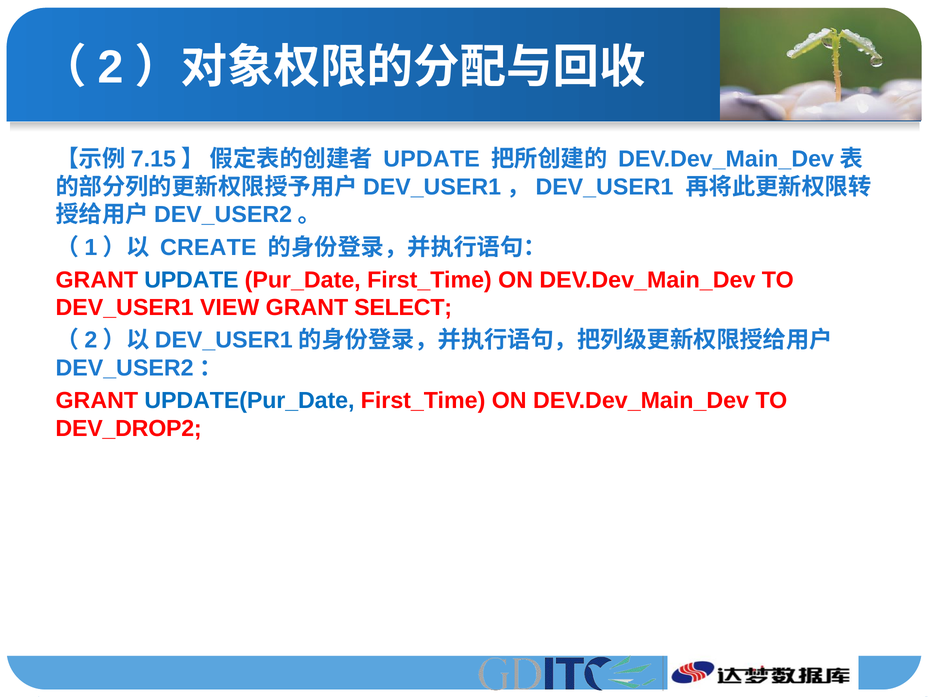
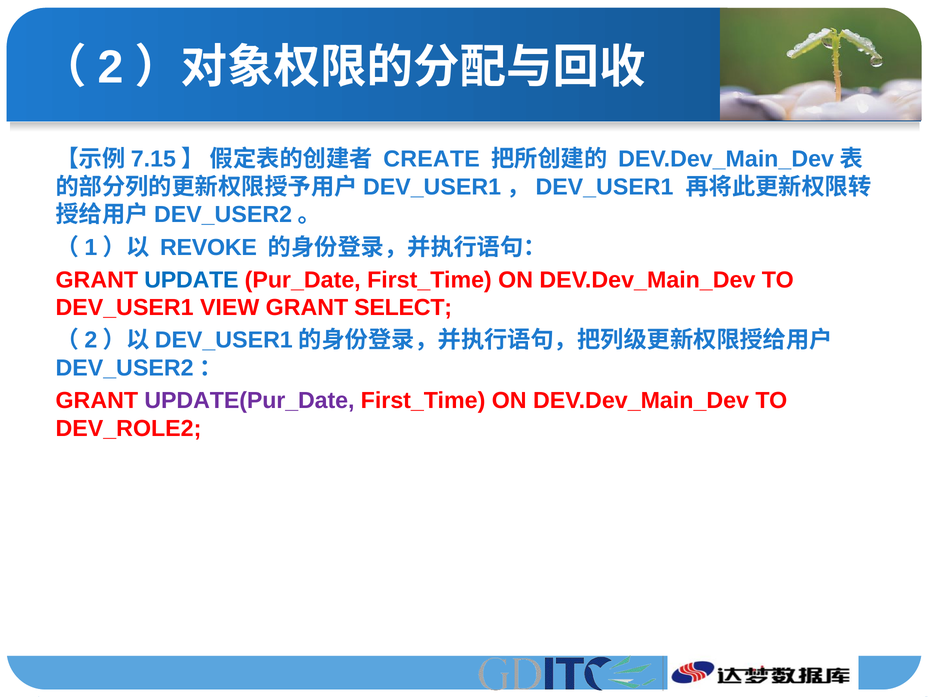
UPDATE: UPDATE -> CREATE (432, 159)
CREATE: CREATE -> REVOKE (208, 247)
UPDATE(Pur_Date colour: blue -> purple (249, 401)
DEV_DROP2: DEV_DROP2 -> DEV_ROLE2 (128, 428)
